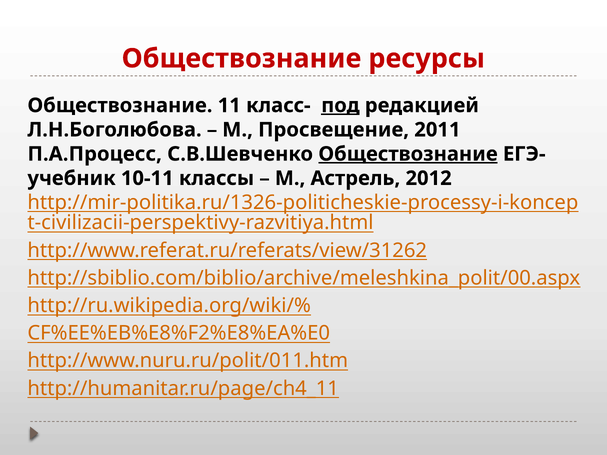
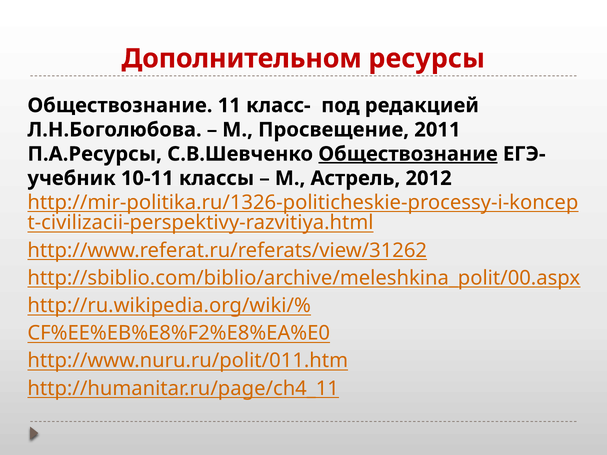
Обществознание: Обществознание -> Дополнительном (242, 59)
под underline: present -> none (340, 106)
П.А.Процесс: П.А.Процесс -> П.А.Ресурсы (95, 154)
